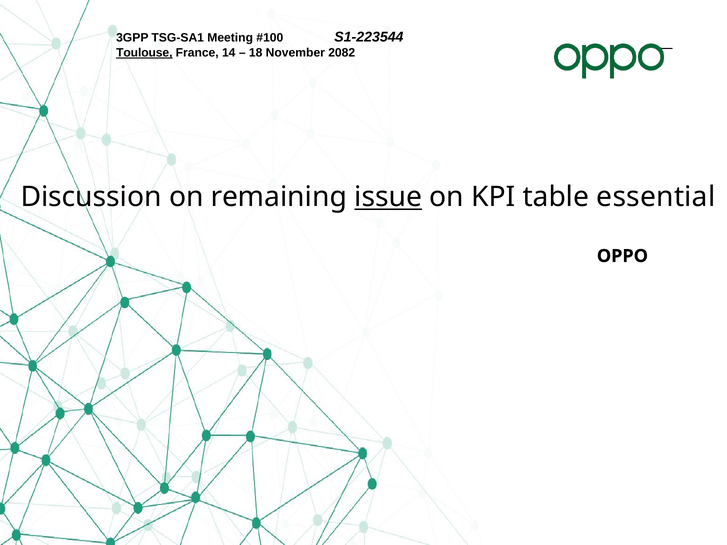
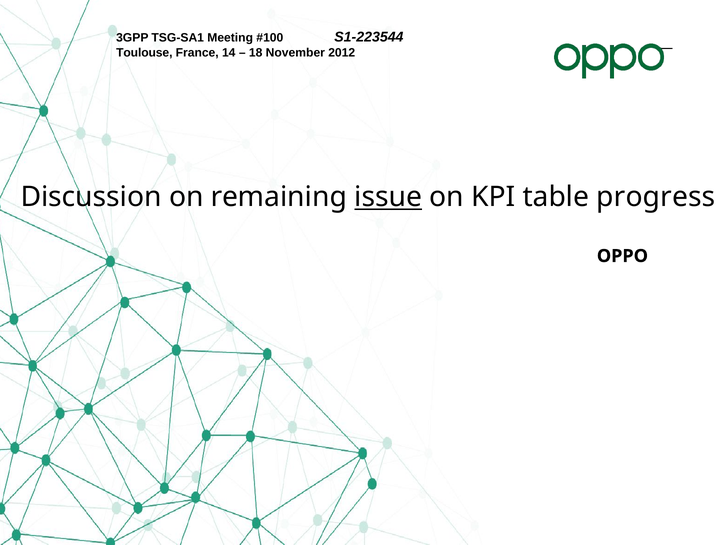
Toulouse underline: present -> none (144, 53)
2082: 2082 -> 2012 (342, 53)
essential: essential -> progress (656, 197)
